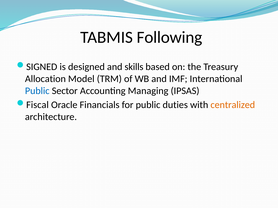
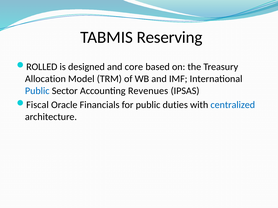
Following: Following -> Reserving (170, 37)
SIGNED: SIGNED -> ROLLED (42, 67)
skills: skills -> core (134, 67)
Managing: Managing -> Revenues (148, 91)
centralized colour: orange -> blue (233, 105)
